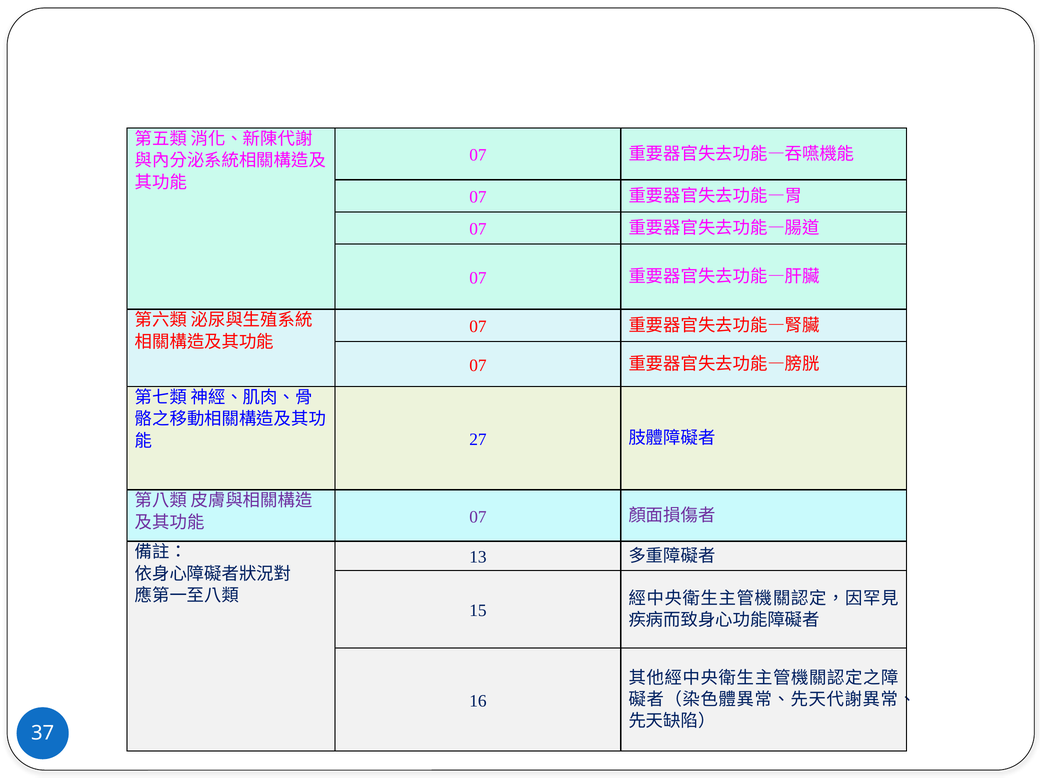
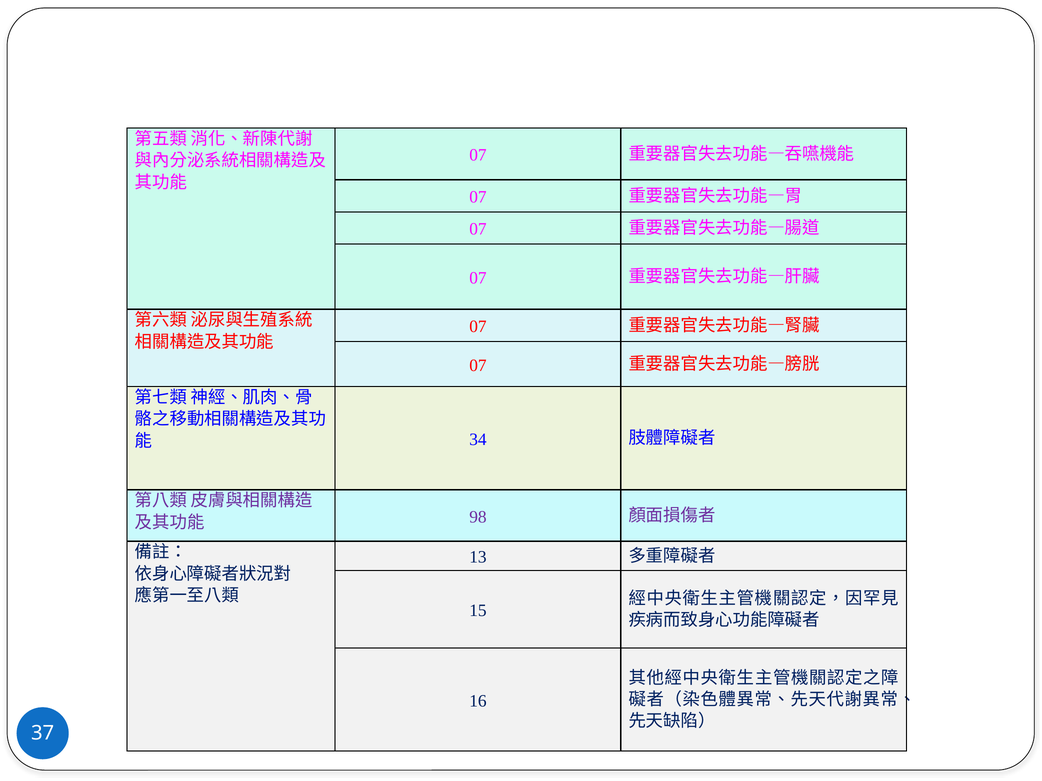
27: 27 -> 34 (478, 440)
07: 07 -> 98 (478, 517)
